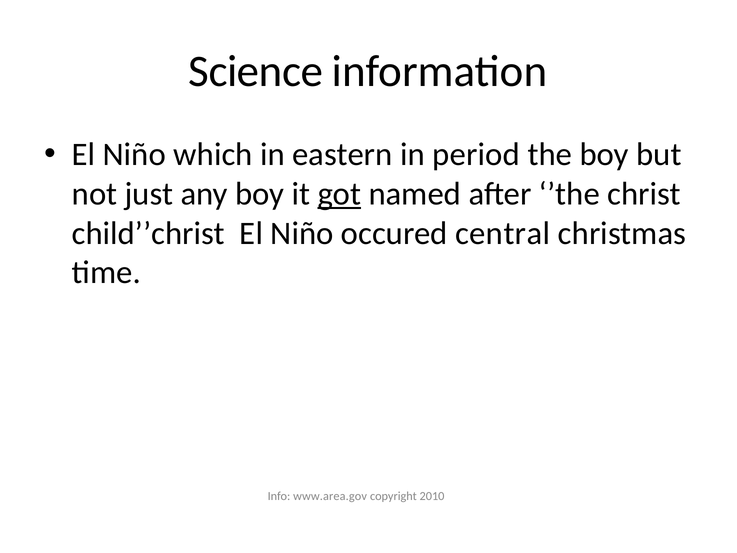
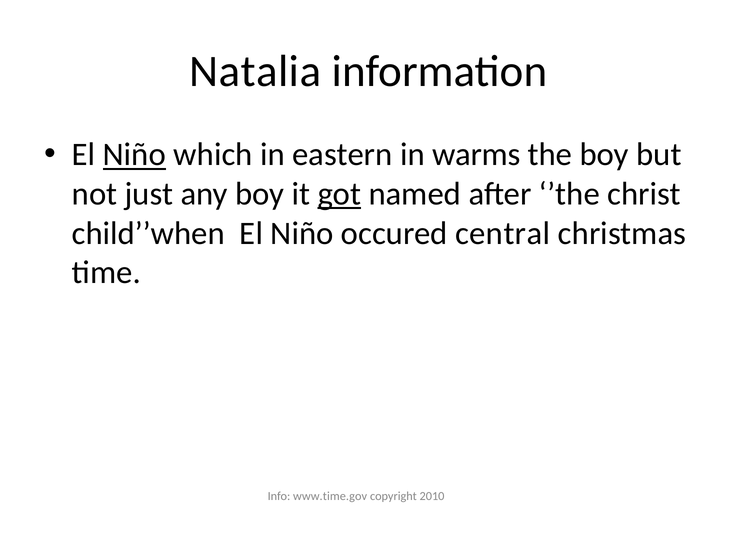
Science: Science -> Natalia (255, 71)
Niño underline: none -> present (134, 155)
period: period -> warms (476, 155)
child’’christ: child’’christ -> child’’when (148, 233)
www.area.gov: www.area.gov -> www.time.gov (330, 496)
